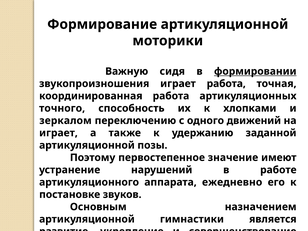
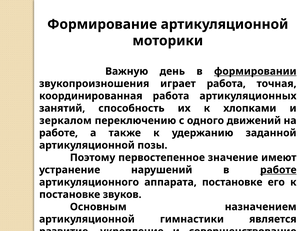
сидя: сидя -> день (172, 71)
точного: точного -> занятий (62, 108)
играет: играет -> работе (58, 133)
работе underline: none -> present (278, 170)
аппарата ежедневно: ежедневно -> постановке (232, 182)
